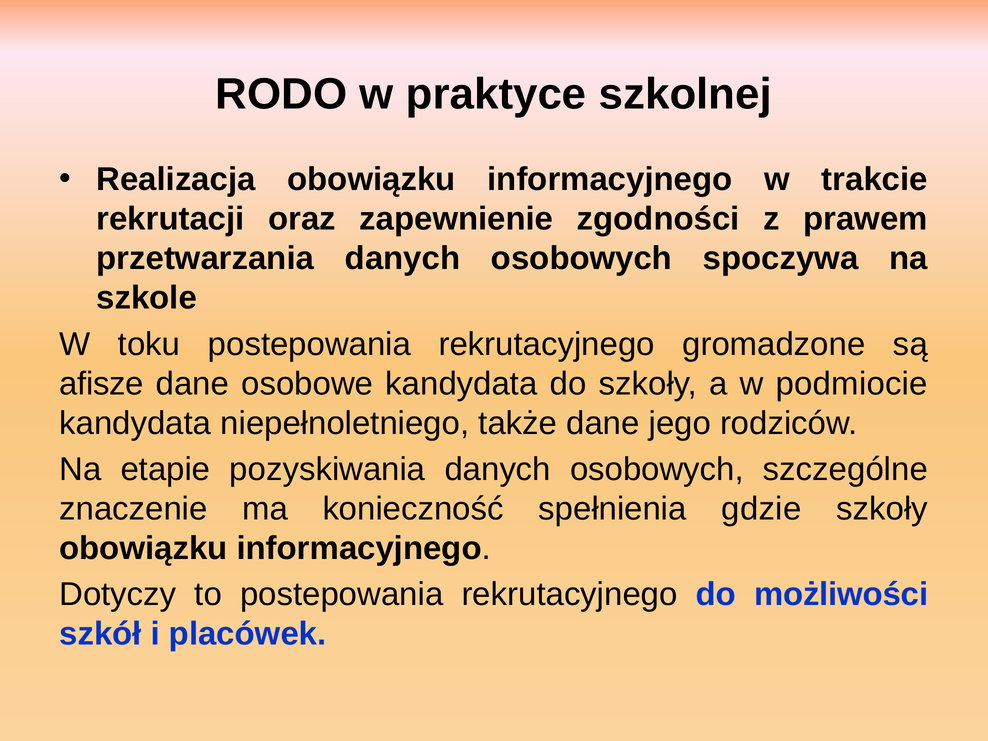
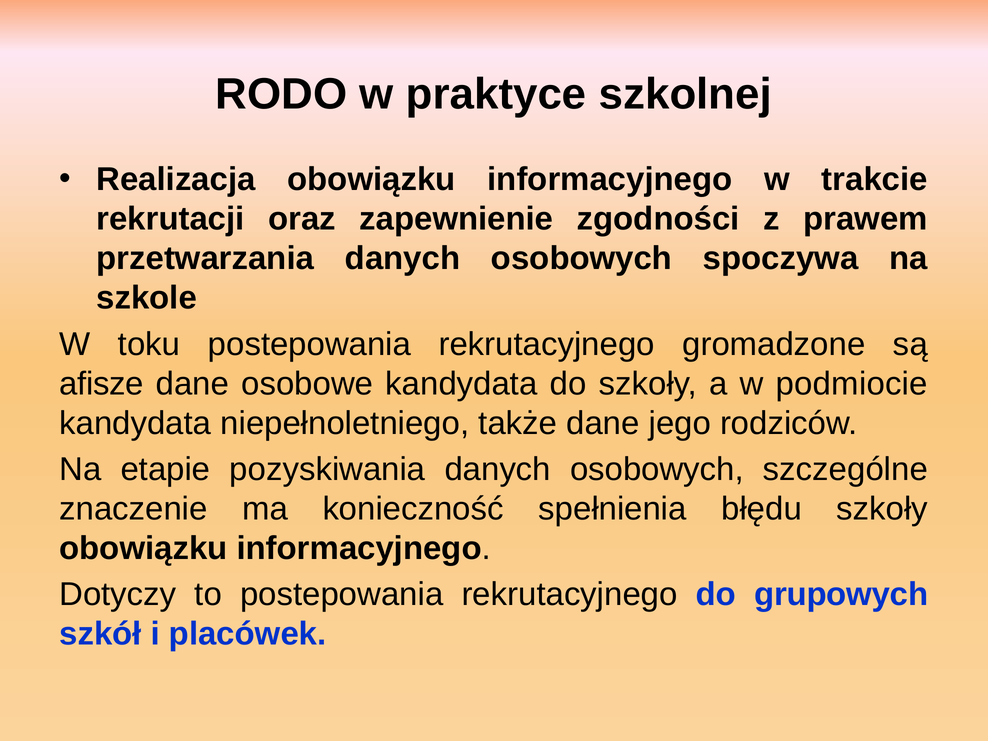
gdzie: gdzie -> błędu (762, 509)
możliwości: możliwości -> grupowych (841, 594)
